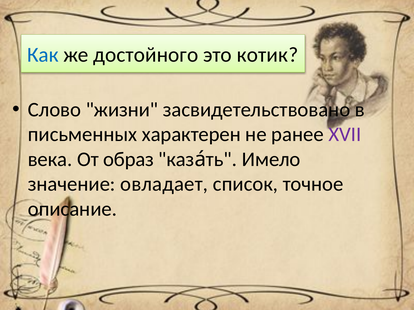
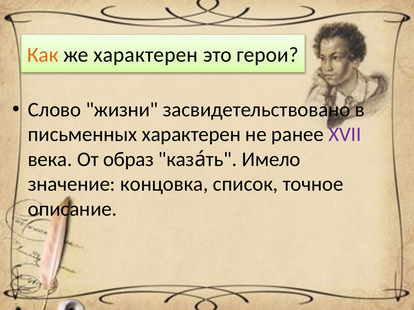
Как colour: blue -> orange (43, 55)
же достойного: достойного -> характерен (146, 55)
котик: котик -> герои (267, 55)
овладает: овладает -> концовка (164, 184)
